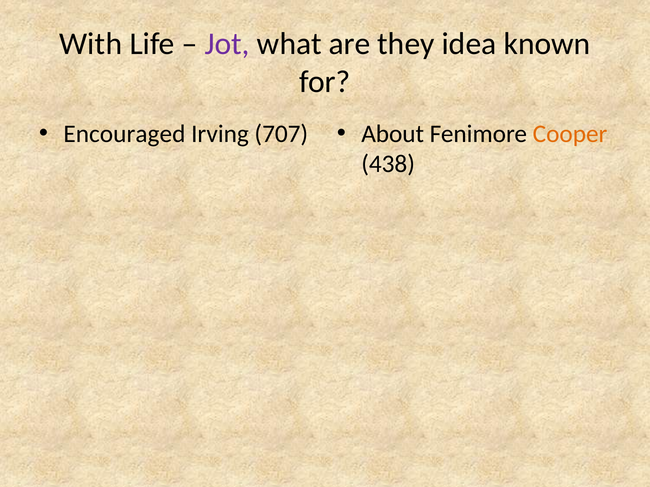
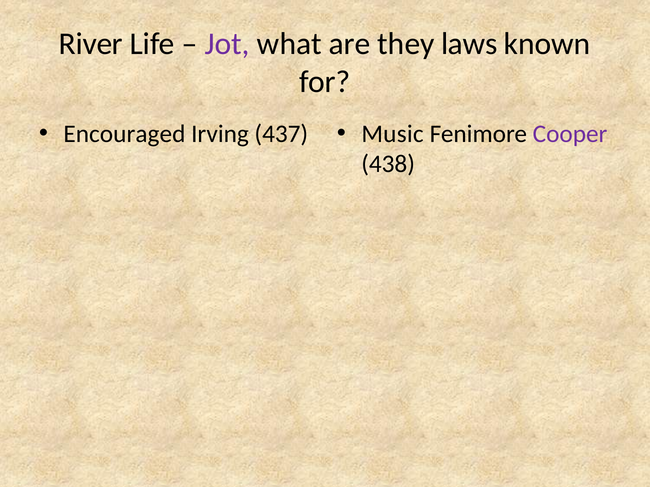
With: With -> River (91, 44)
idea: idea -> laws (469, 44)
707: 707 -> 437 (281, 134)
About: About -> Music (393, 134)
Cooper colour: orange -> purple (570, 134)
